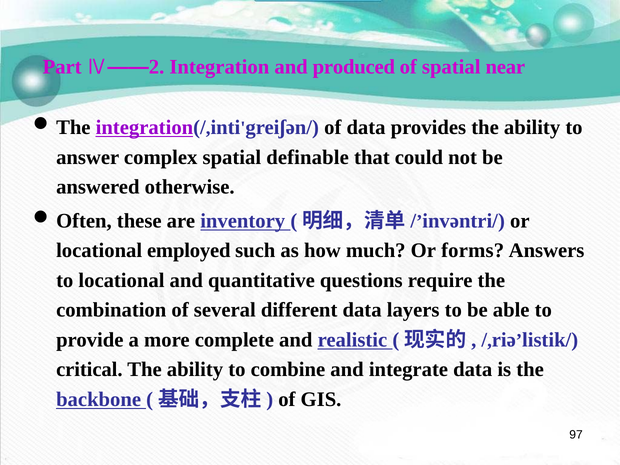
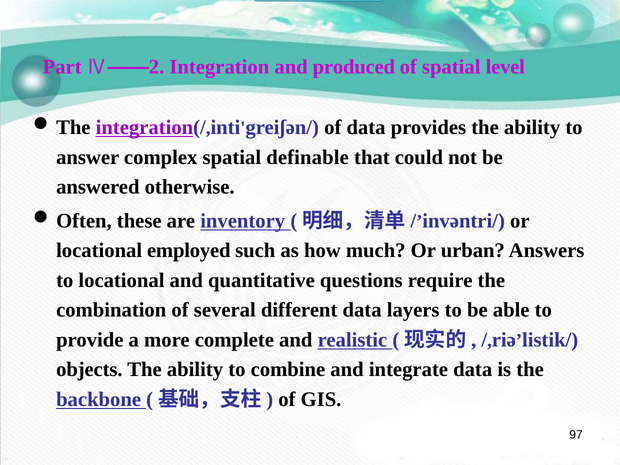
near: near -> level (505, 67)
forms: forms -> urban (473, 251)
critical: critical -> objects (89, 370)
